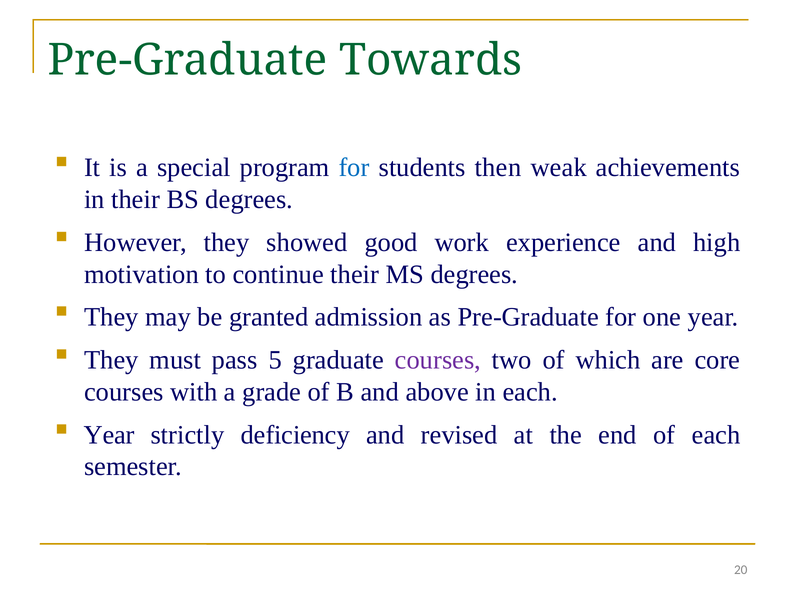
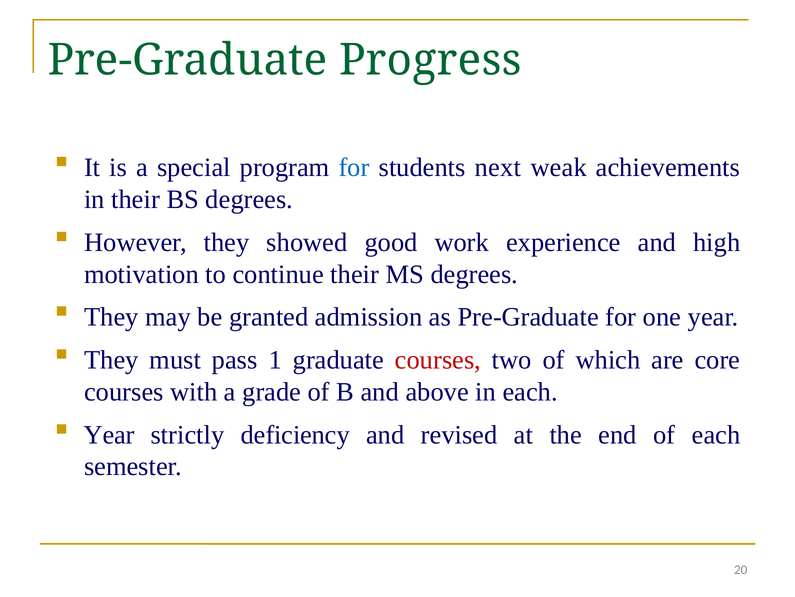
Towards: Towards -> Progress (430, 60)
then: then -> next (498, 167)
5: 5 -> 1 (275, 360)
courses colour: purple -> red (438, 360)
